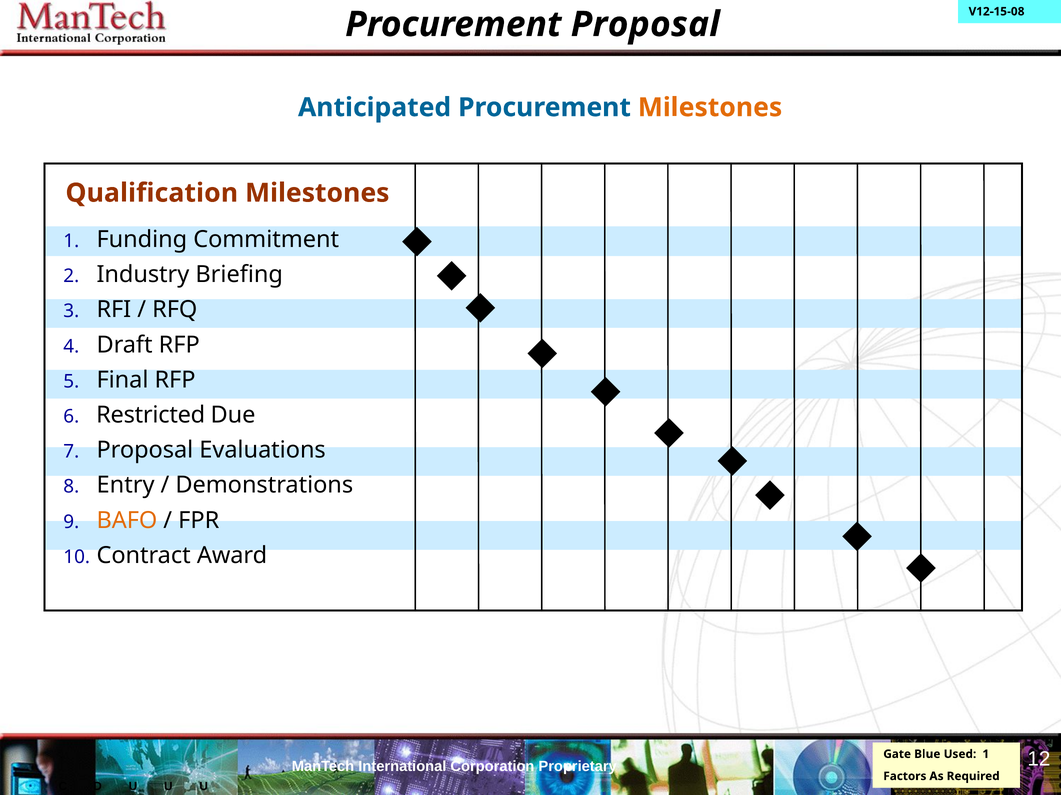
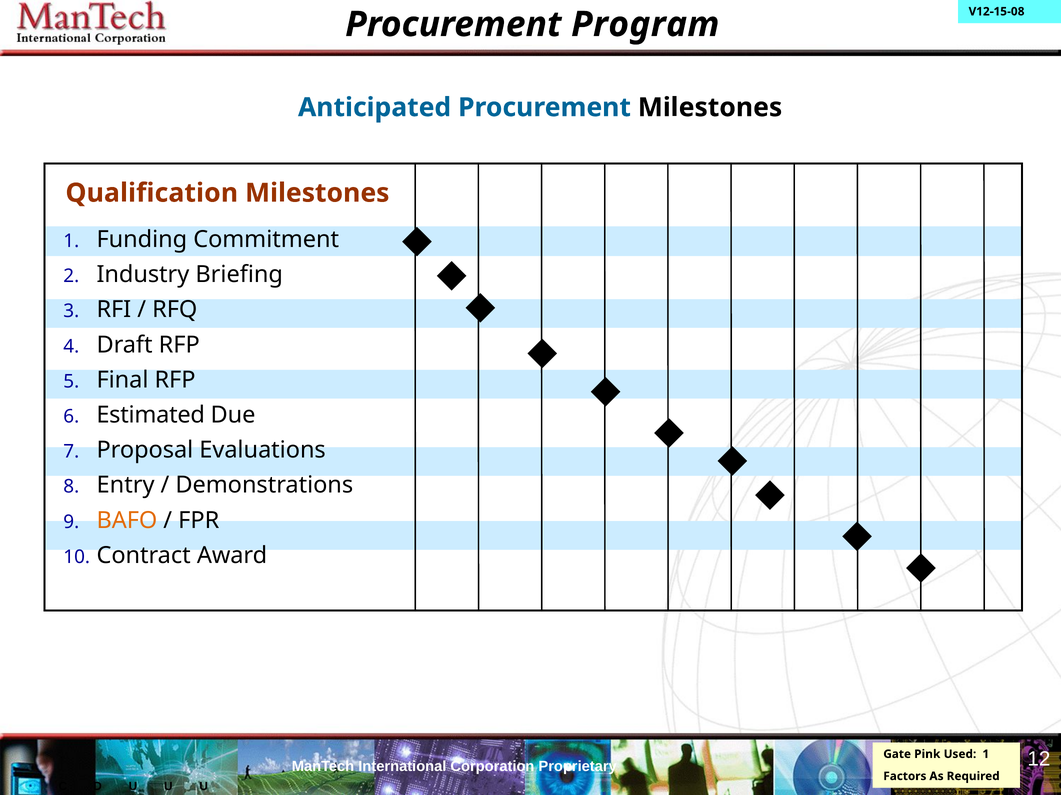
Procurement Proposal: Proposal -> Program (645, 24)
Milestones colour: orange -> black (710, 108)
Restricted: Restricted -> Estimated (151, 415)
Blue: Blue -> Pink (927, 755)
